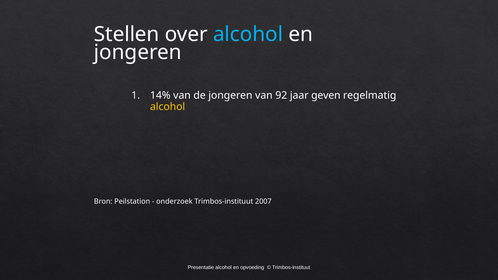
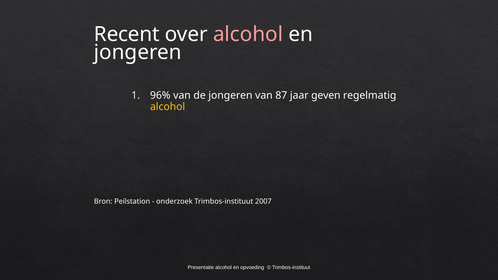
Stellen: Stellen -> Recent (127, 34)
alcohol colour: light blue -> pink (248, 34)
14%: 14% -> 96% (160, 96)
92: 92 -> 87 (281, 96)
